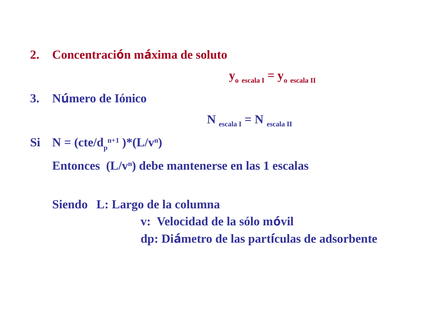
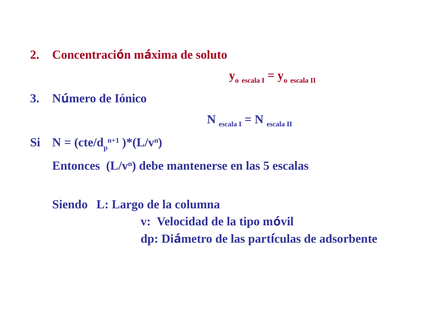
1: 1 -> 5 (266, 166)
sólo: sólo -> tipo (250, 221)
